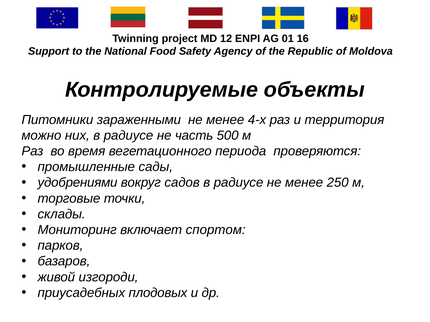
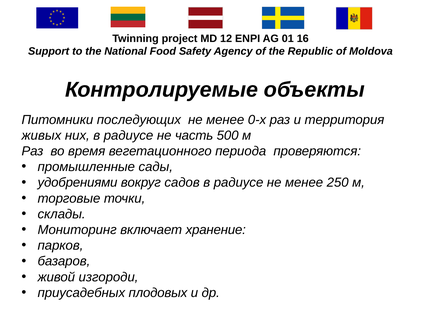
зараженными: зараженными -> последующих (139, 120)
4-х: 4-х -> 0-х (257, 120)
можно: можно -> живых (41, 136)
спортом: спортом -> хранение (216, 230)
